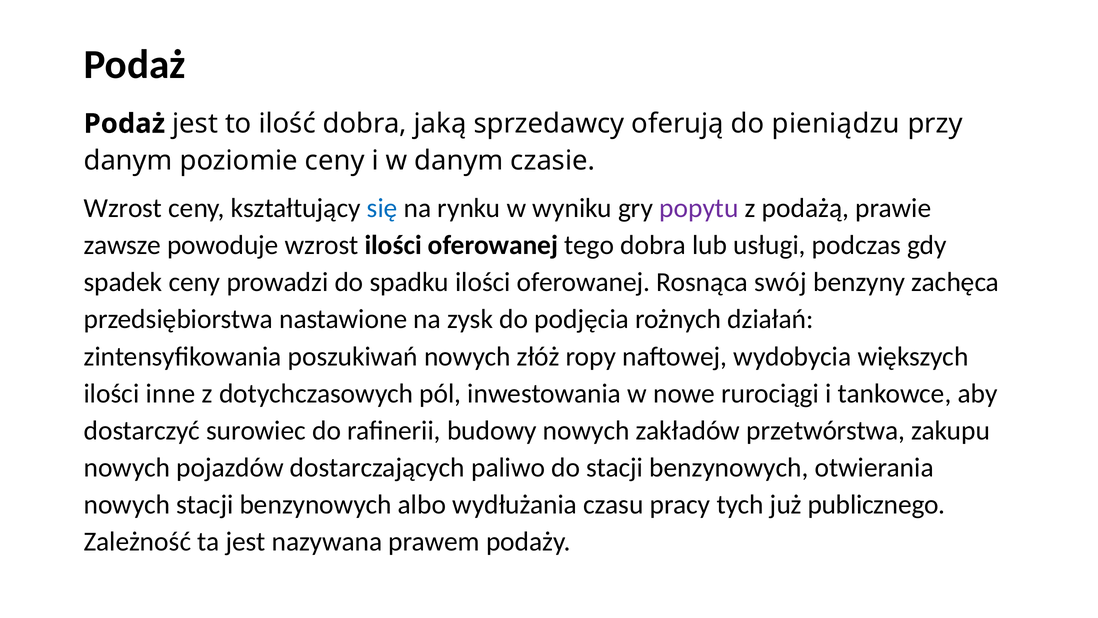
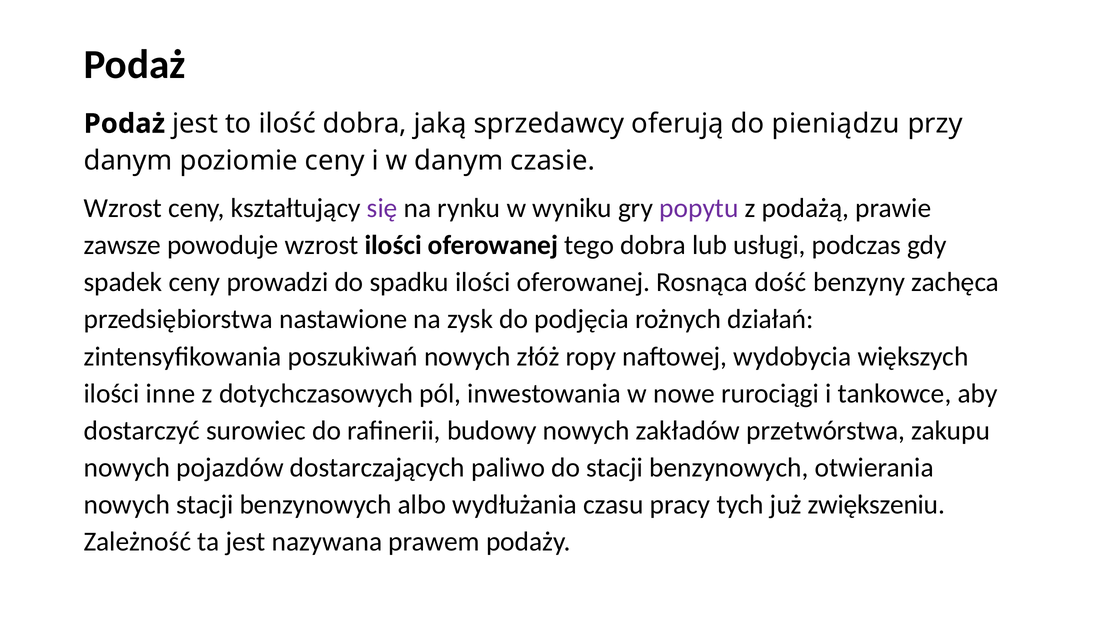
się colour: blue -> purple (382, 208)
swój: swój -> dość (781, 282)
publicznego: publicznego -> zwiększeniu (876, 504)
